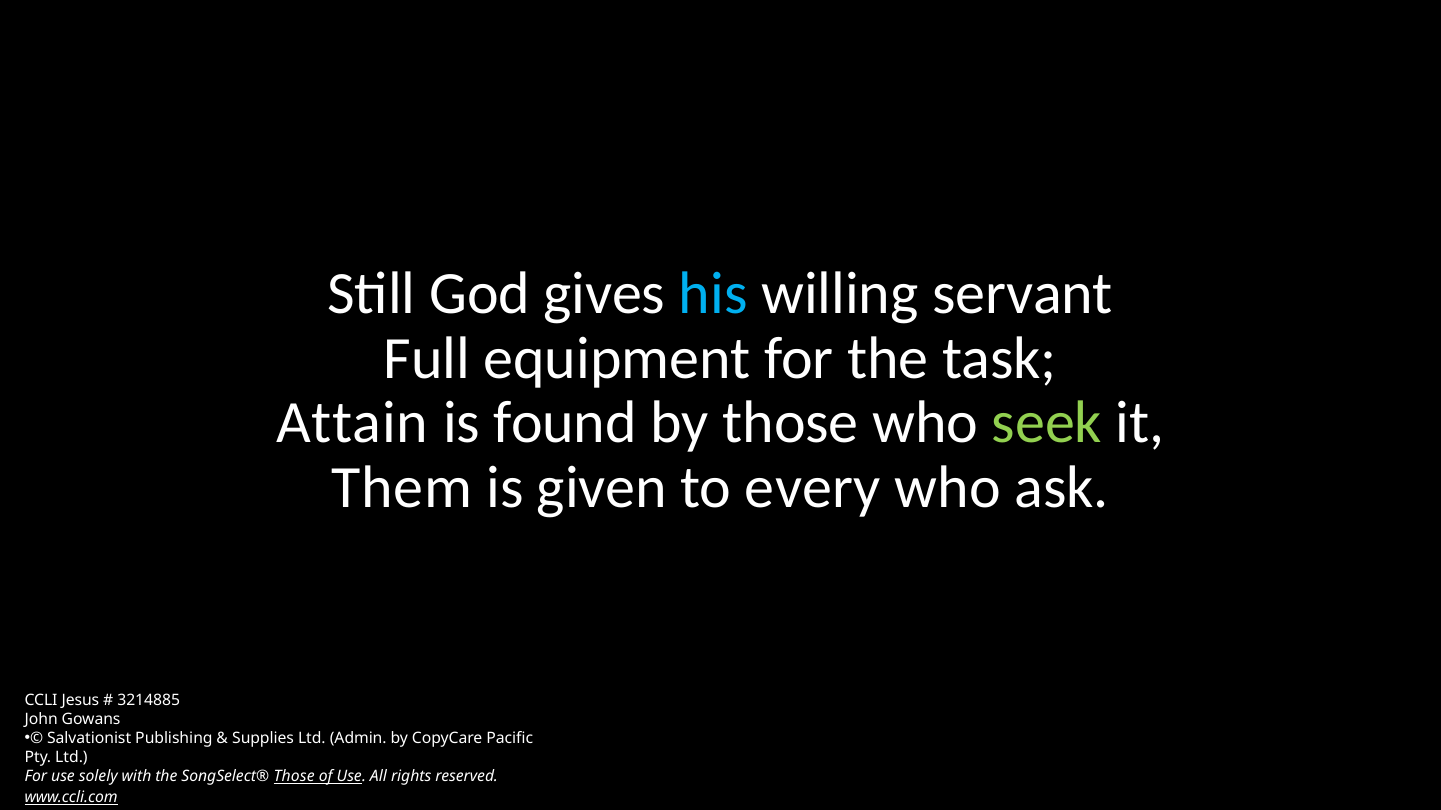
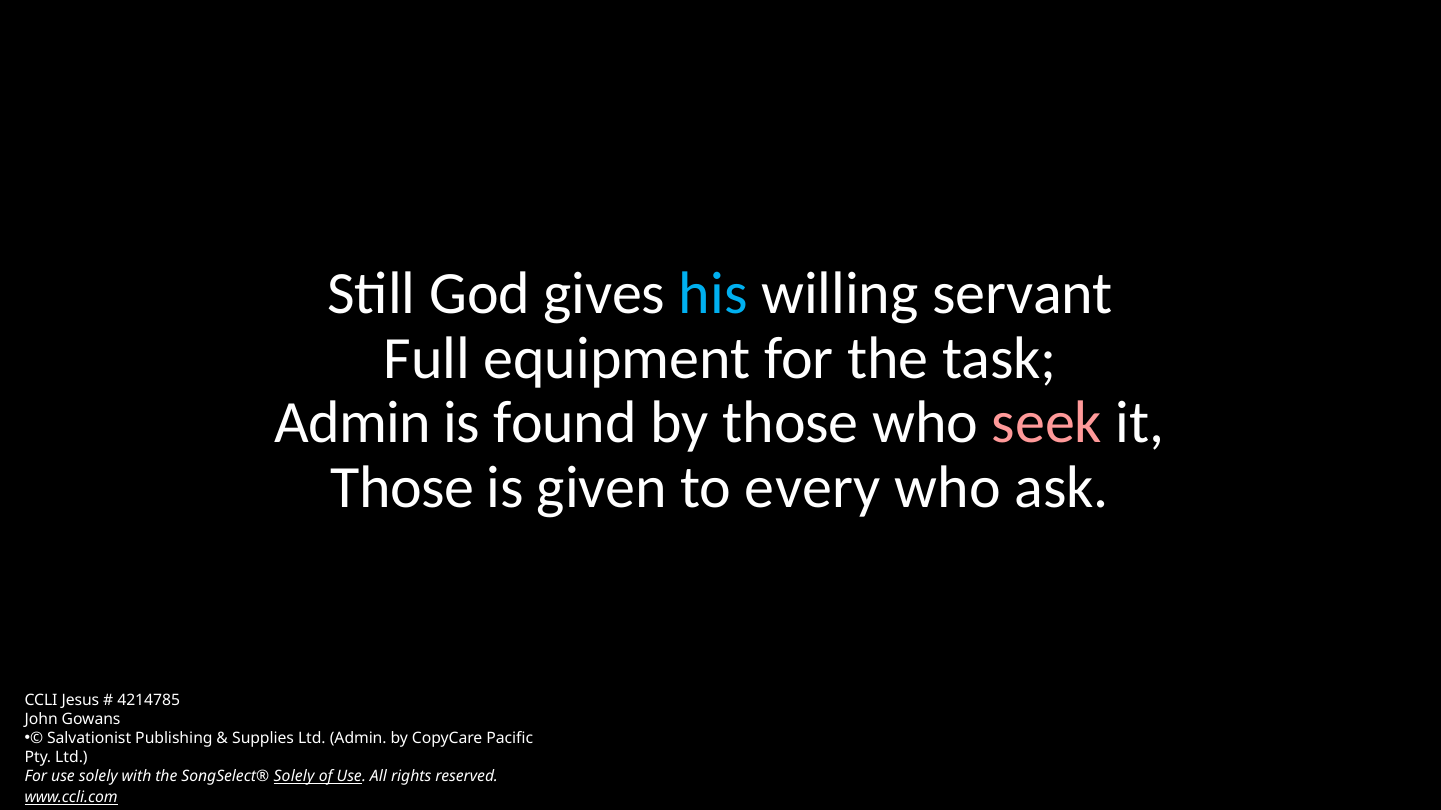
Attain: Attain -> Admin (353, 423)
seek colour: light green -> pink (1047, 423)
Them: Them -> Those (402, 488)
3214885: 3214885 -> 4214785 (149, 701)
SongSelect® Those: Those -> Solely (294, 776)
